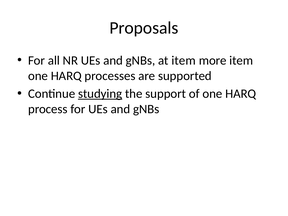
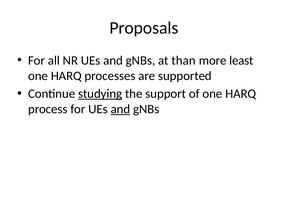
at item: item -> than (184, 60)
more item: item -> least (241, 60)
and underline: none -> present (120, 109)
